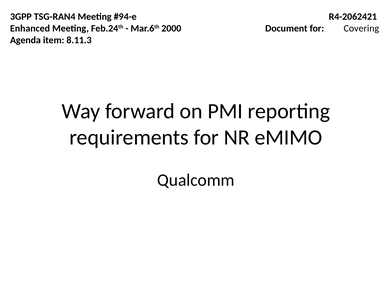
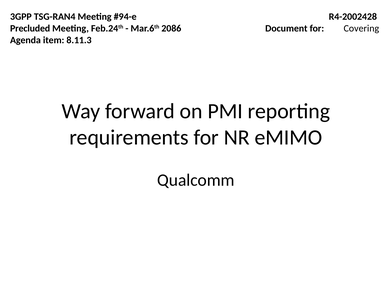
R4-2062421: R4-2062421 -> R4-2002428 (353, 17)
Enhanced: Enhanced -> Precluded (30, 28)
2000: 2000 -> 2086 (171, 28)
